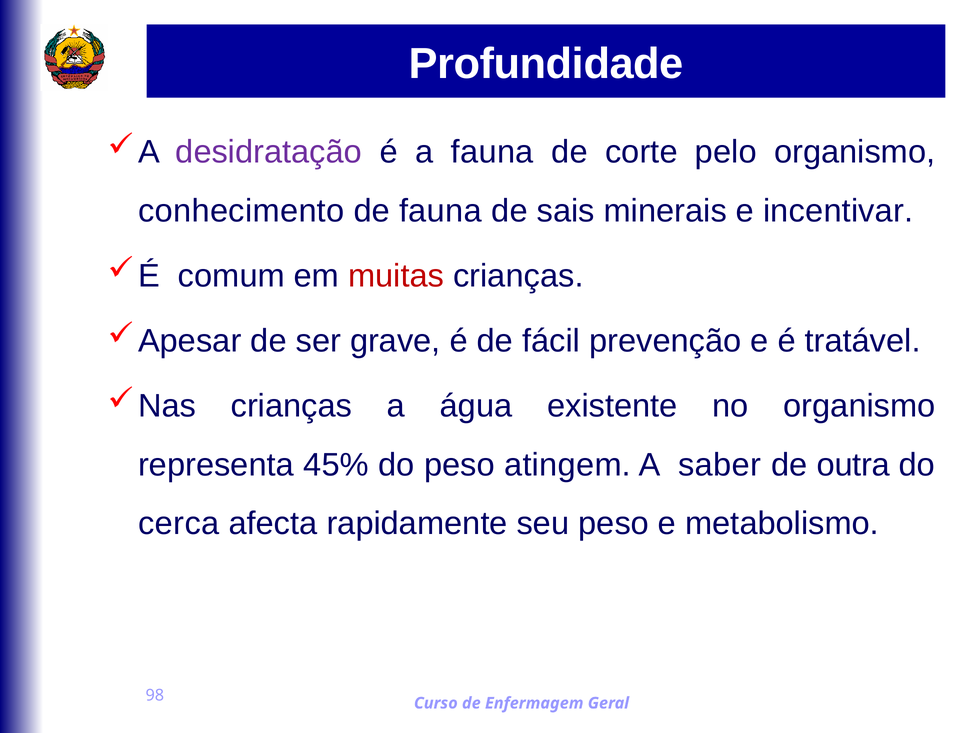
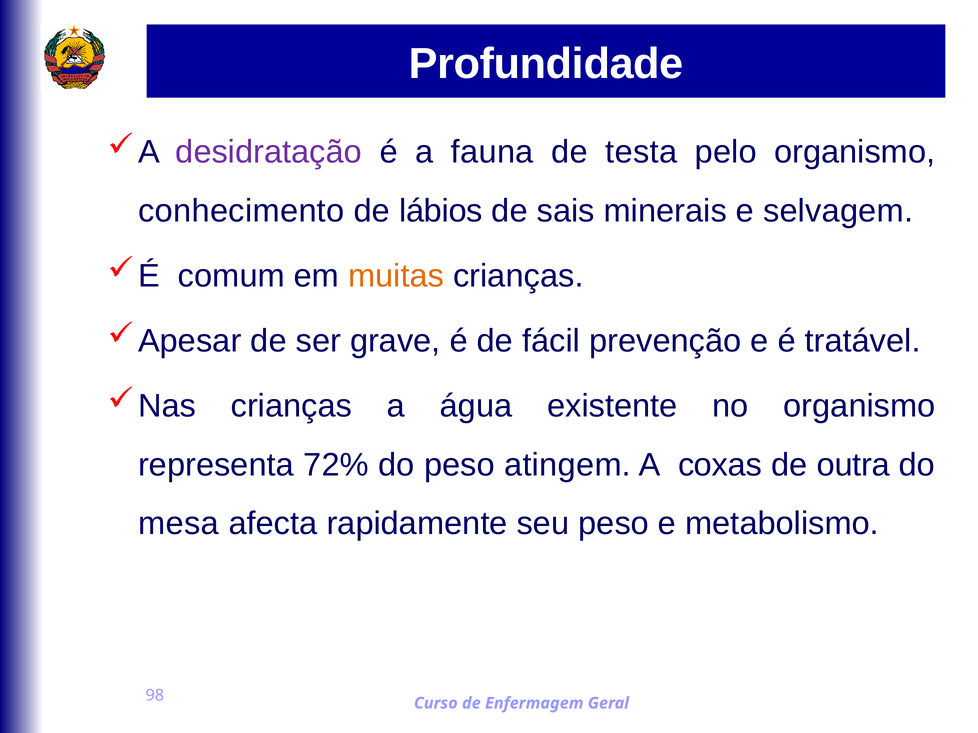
corte: corte -> testa (641, 152)
de fauna: fauna -> lábios (441, 211)
incentivar: incentivar -> selvagem (838, 211)
muitas colour: red -> orange (396, 276)
45%: 45% -> 72% (336, 465)
saber: saber -> coxas (720, 465)
cerca: cerca -> mesa (179, 524)
